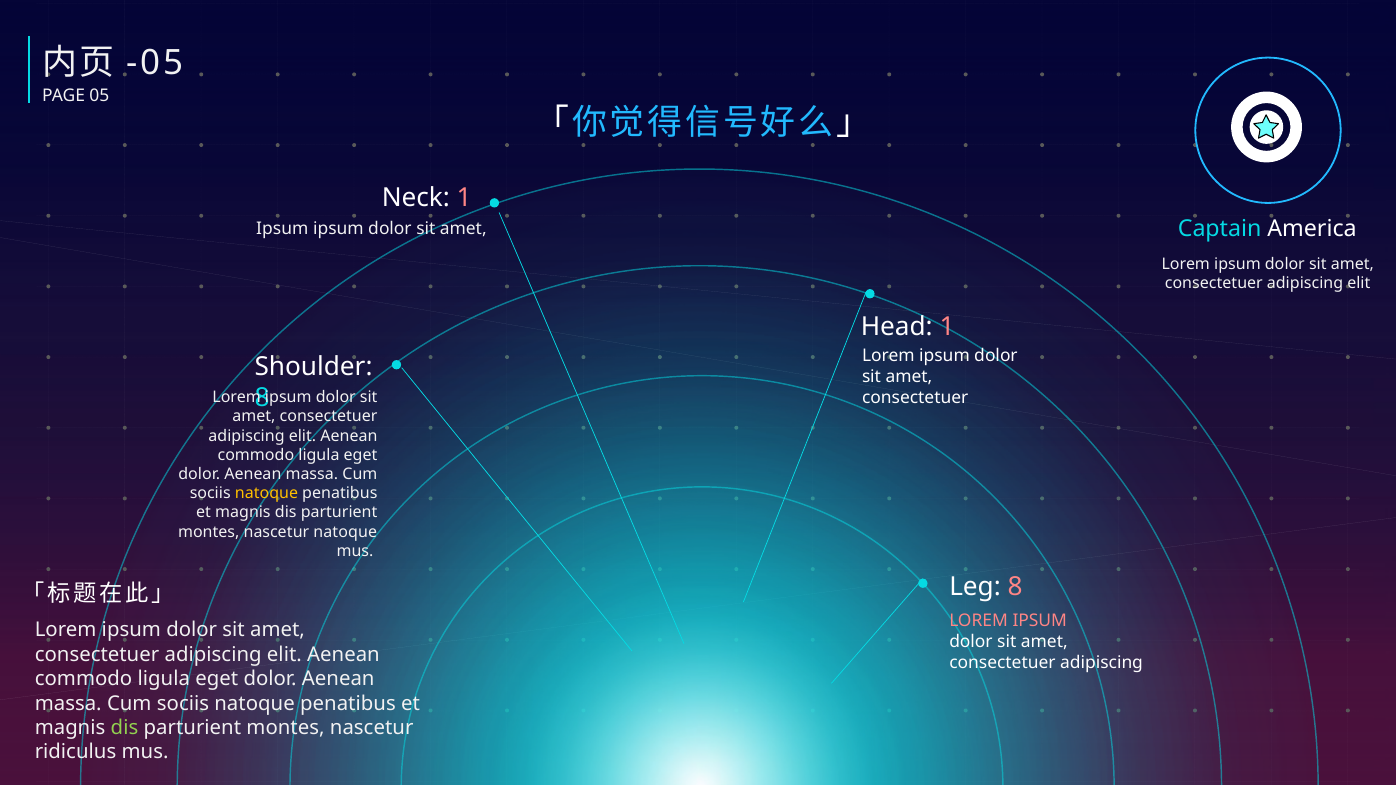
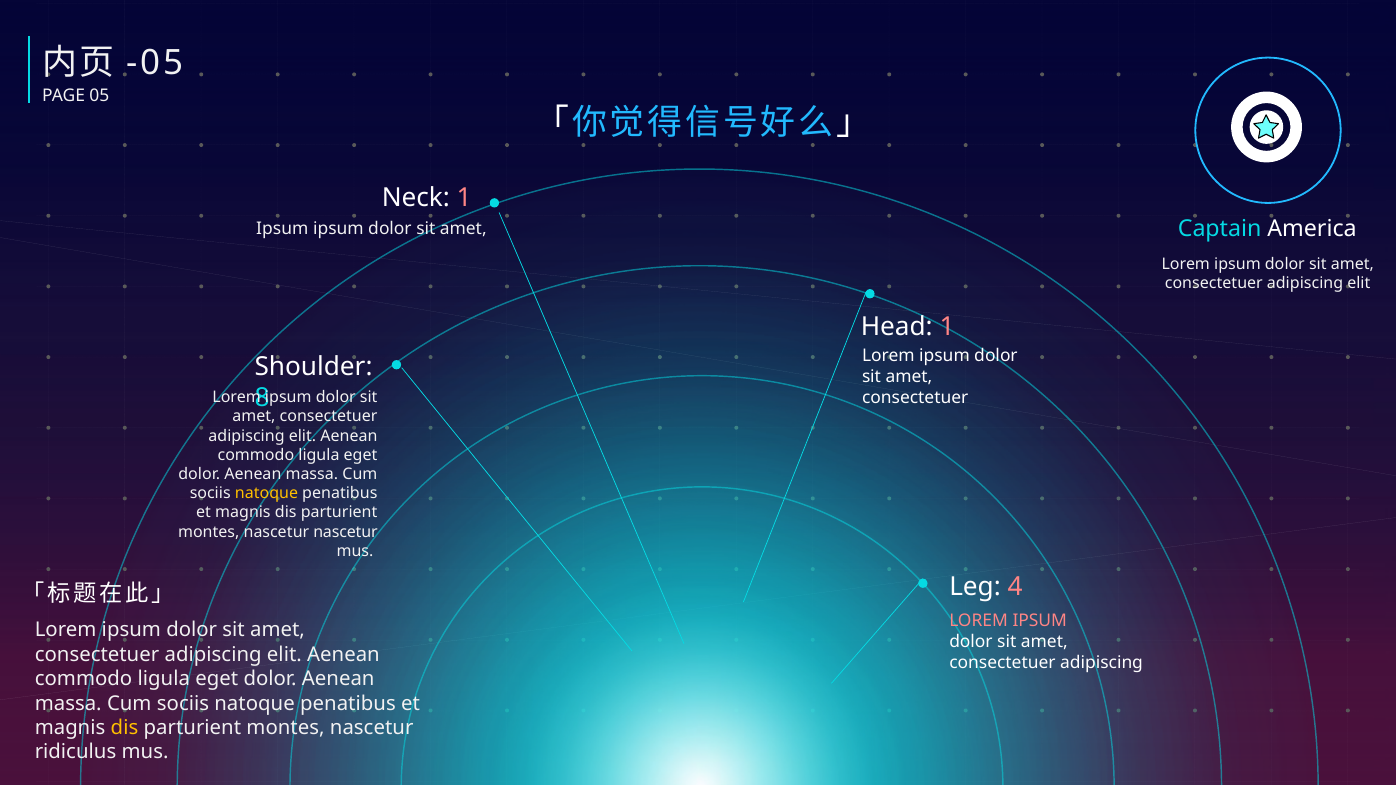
nascetur natoque: natoque -> nascetur (345, 532)
Leg 8: 8 -> 4 (1015, 587)
dis colour: light green -> yellow (125, 728)
